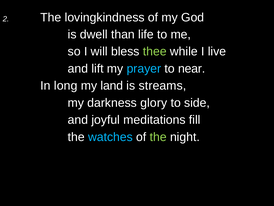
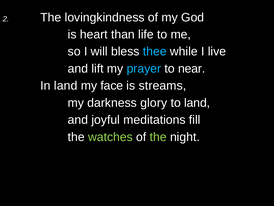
dwell: dwell -> heart (94, 34)
thee colour: light green -> light blue (155, 51)
In long: long -> land (66, 86)
land: land -> face (112, 86)
to side: side -> land (197, 103)
watches colour: light blue -> light green (110, 137)
